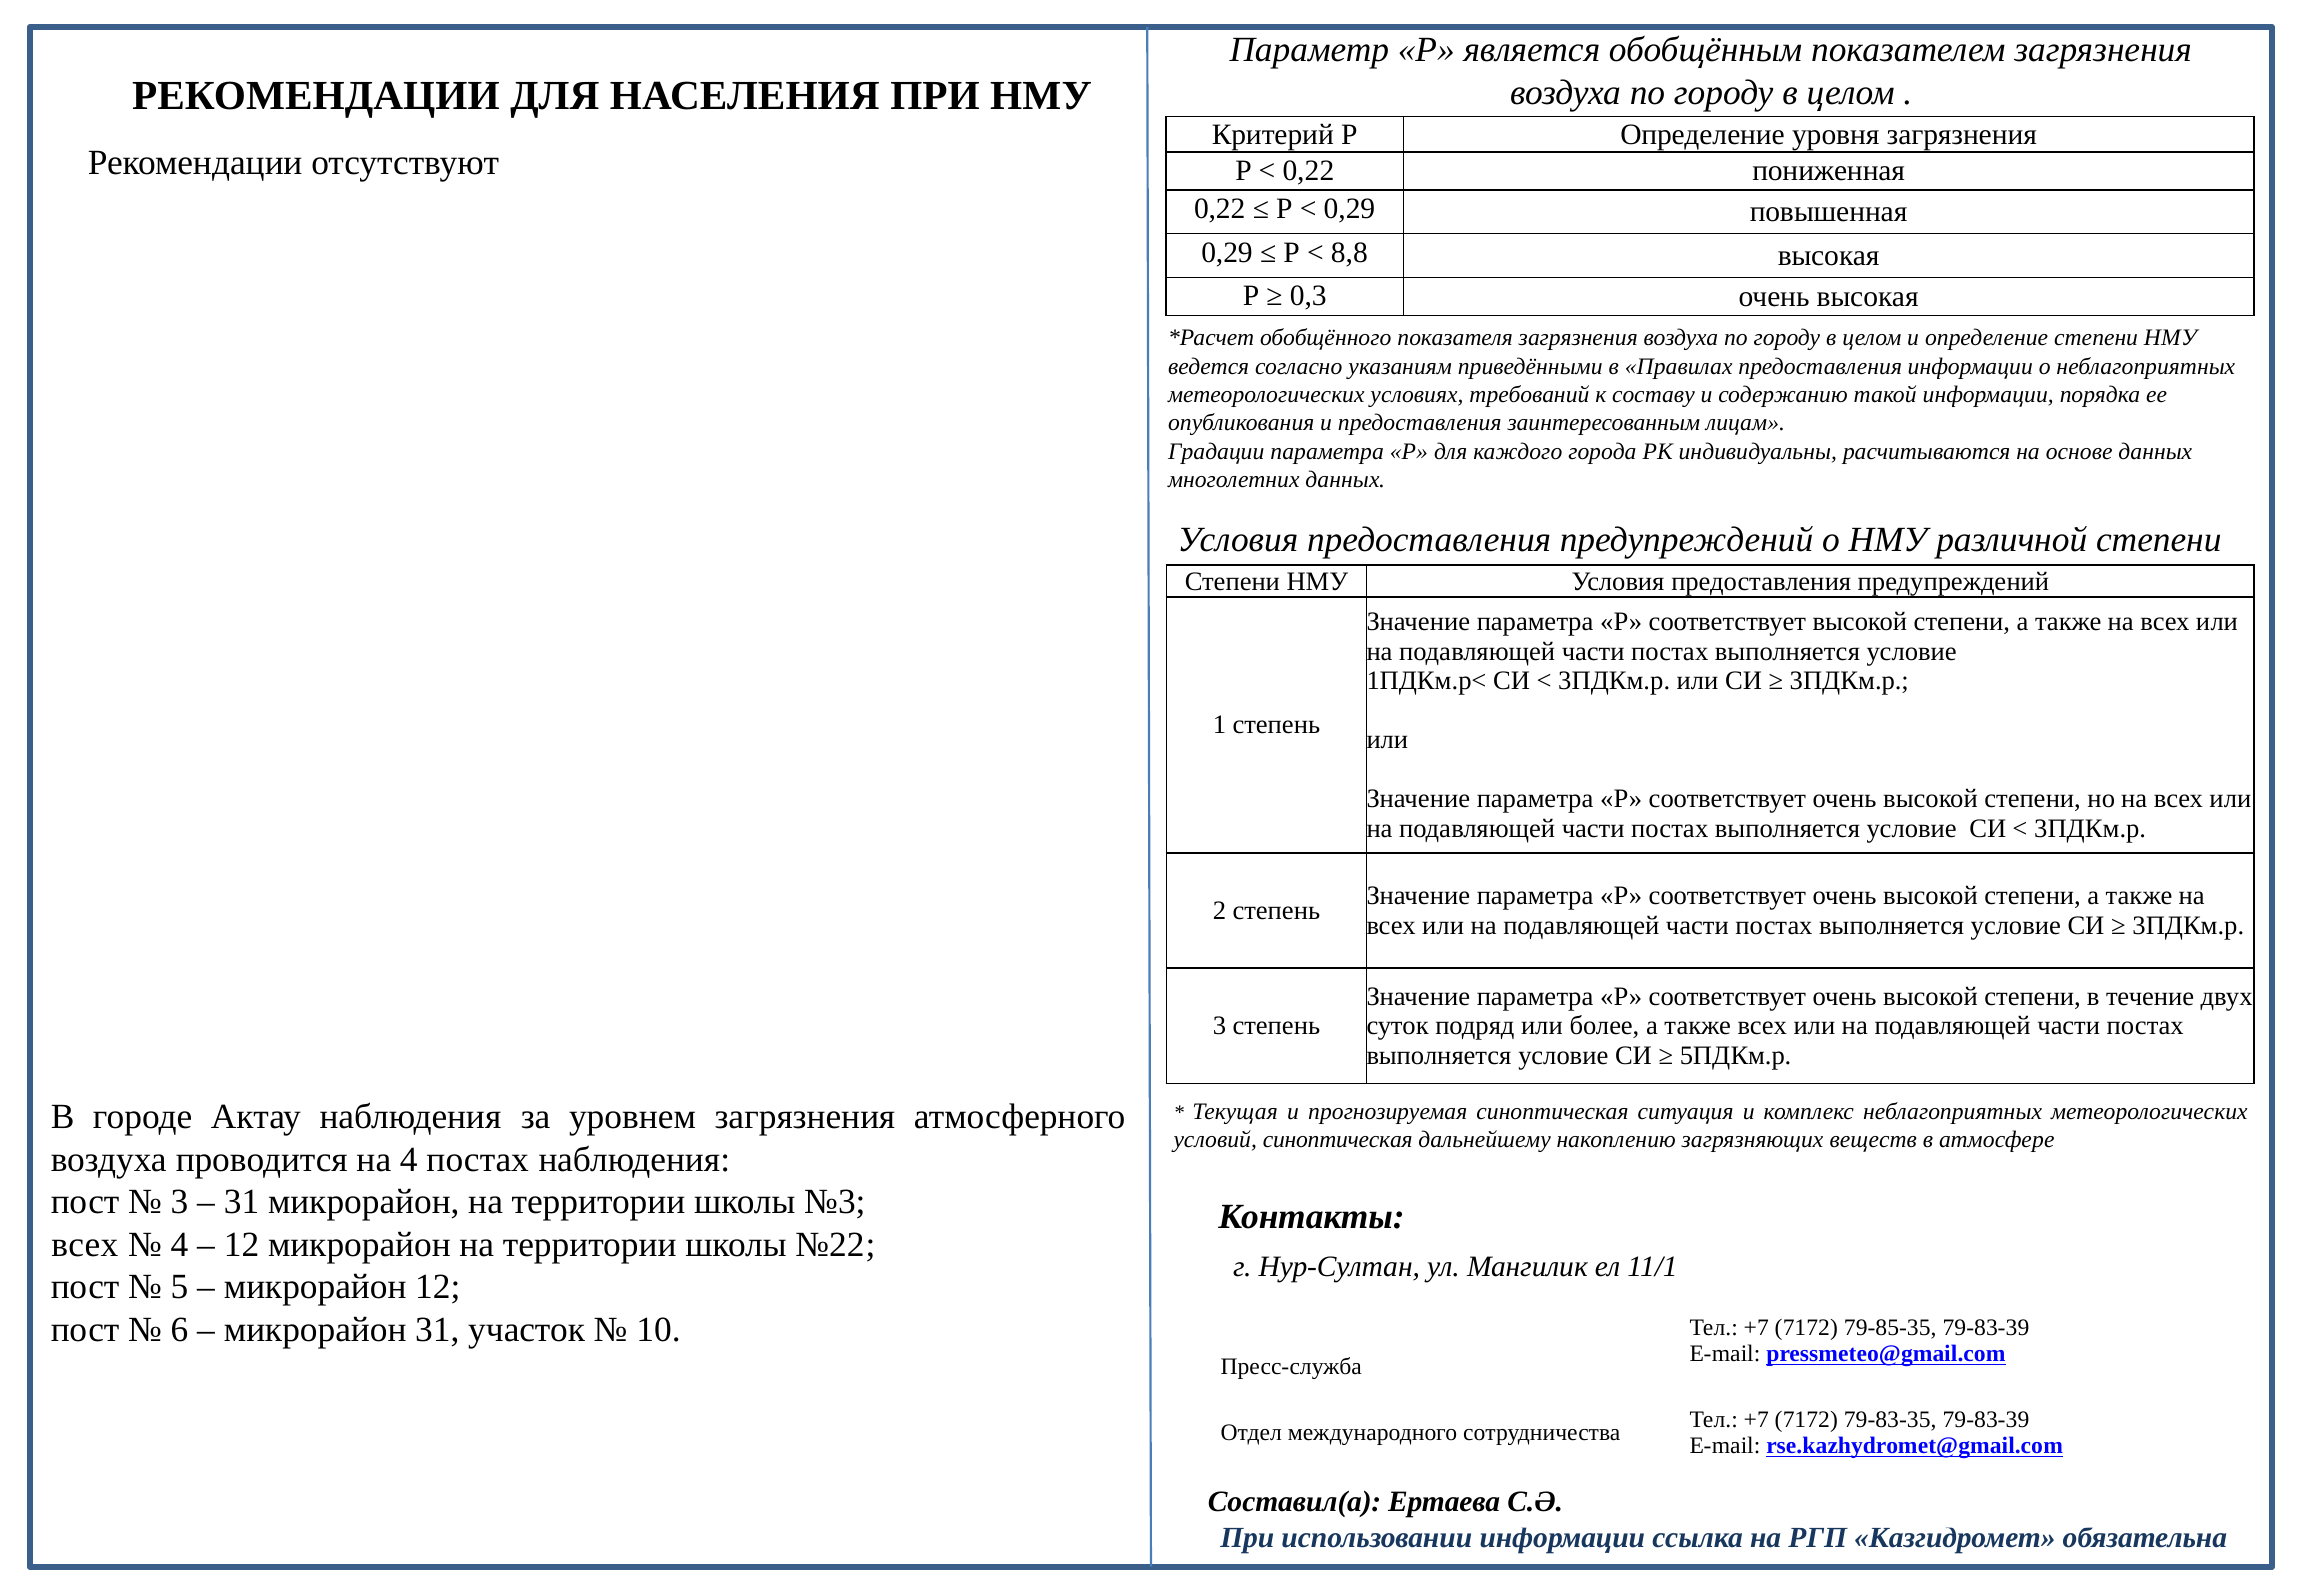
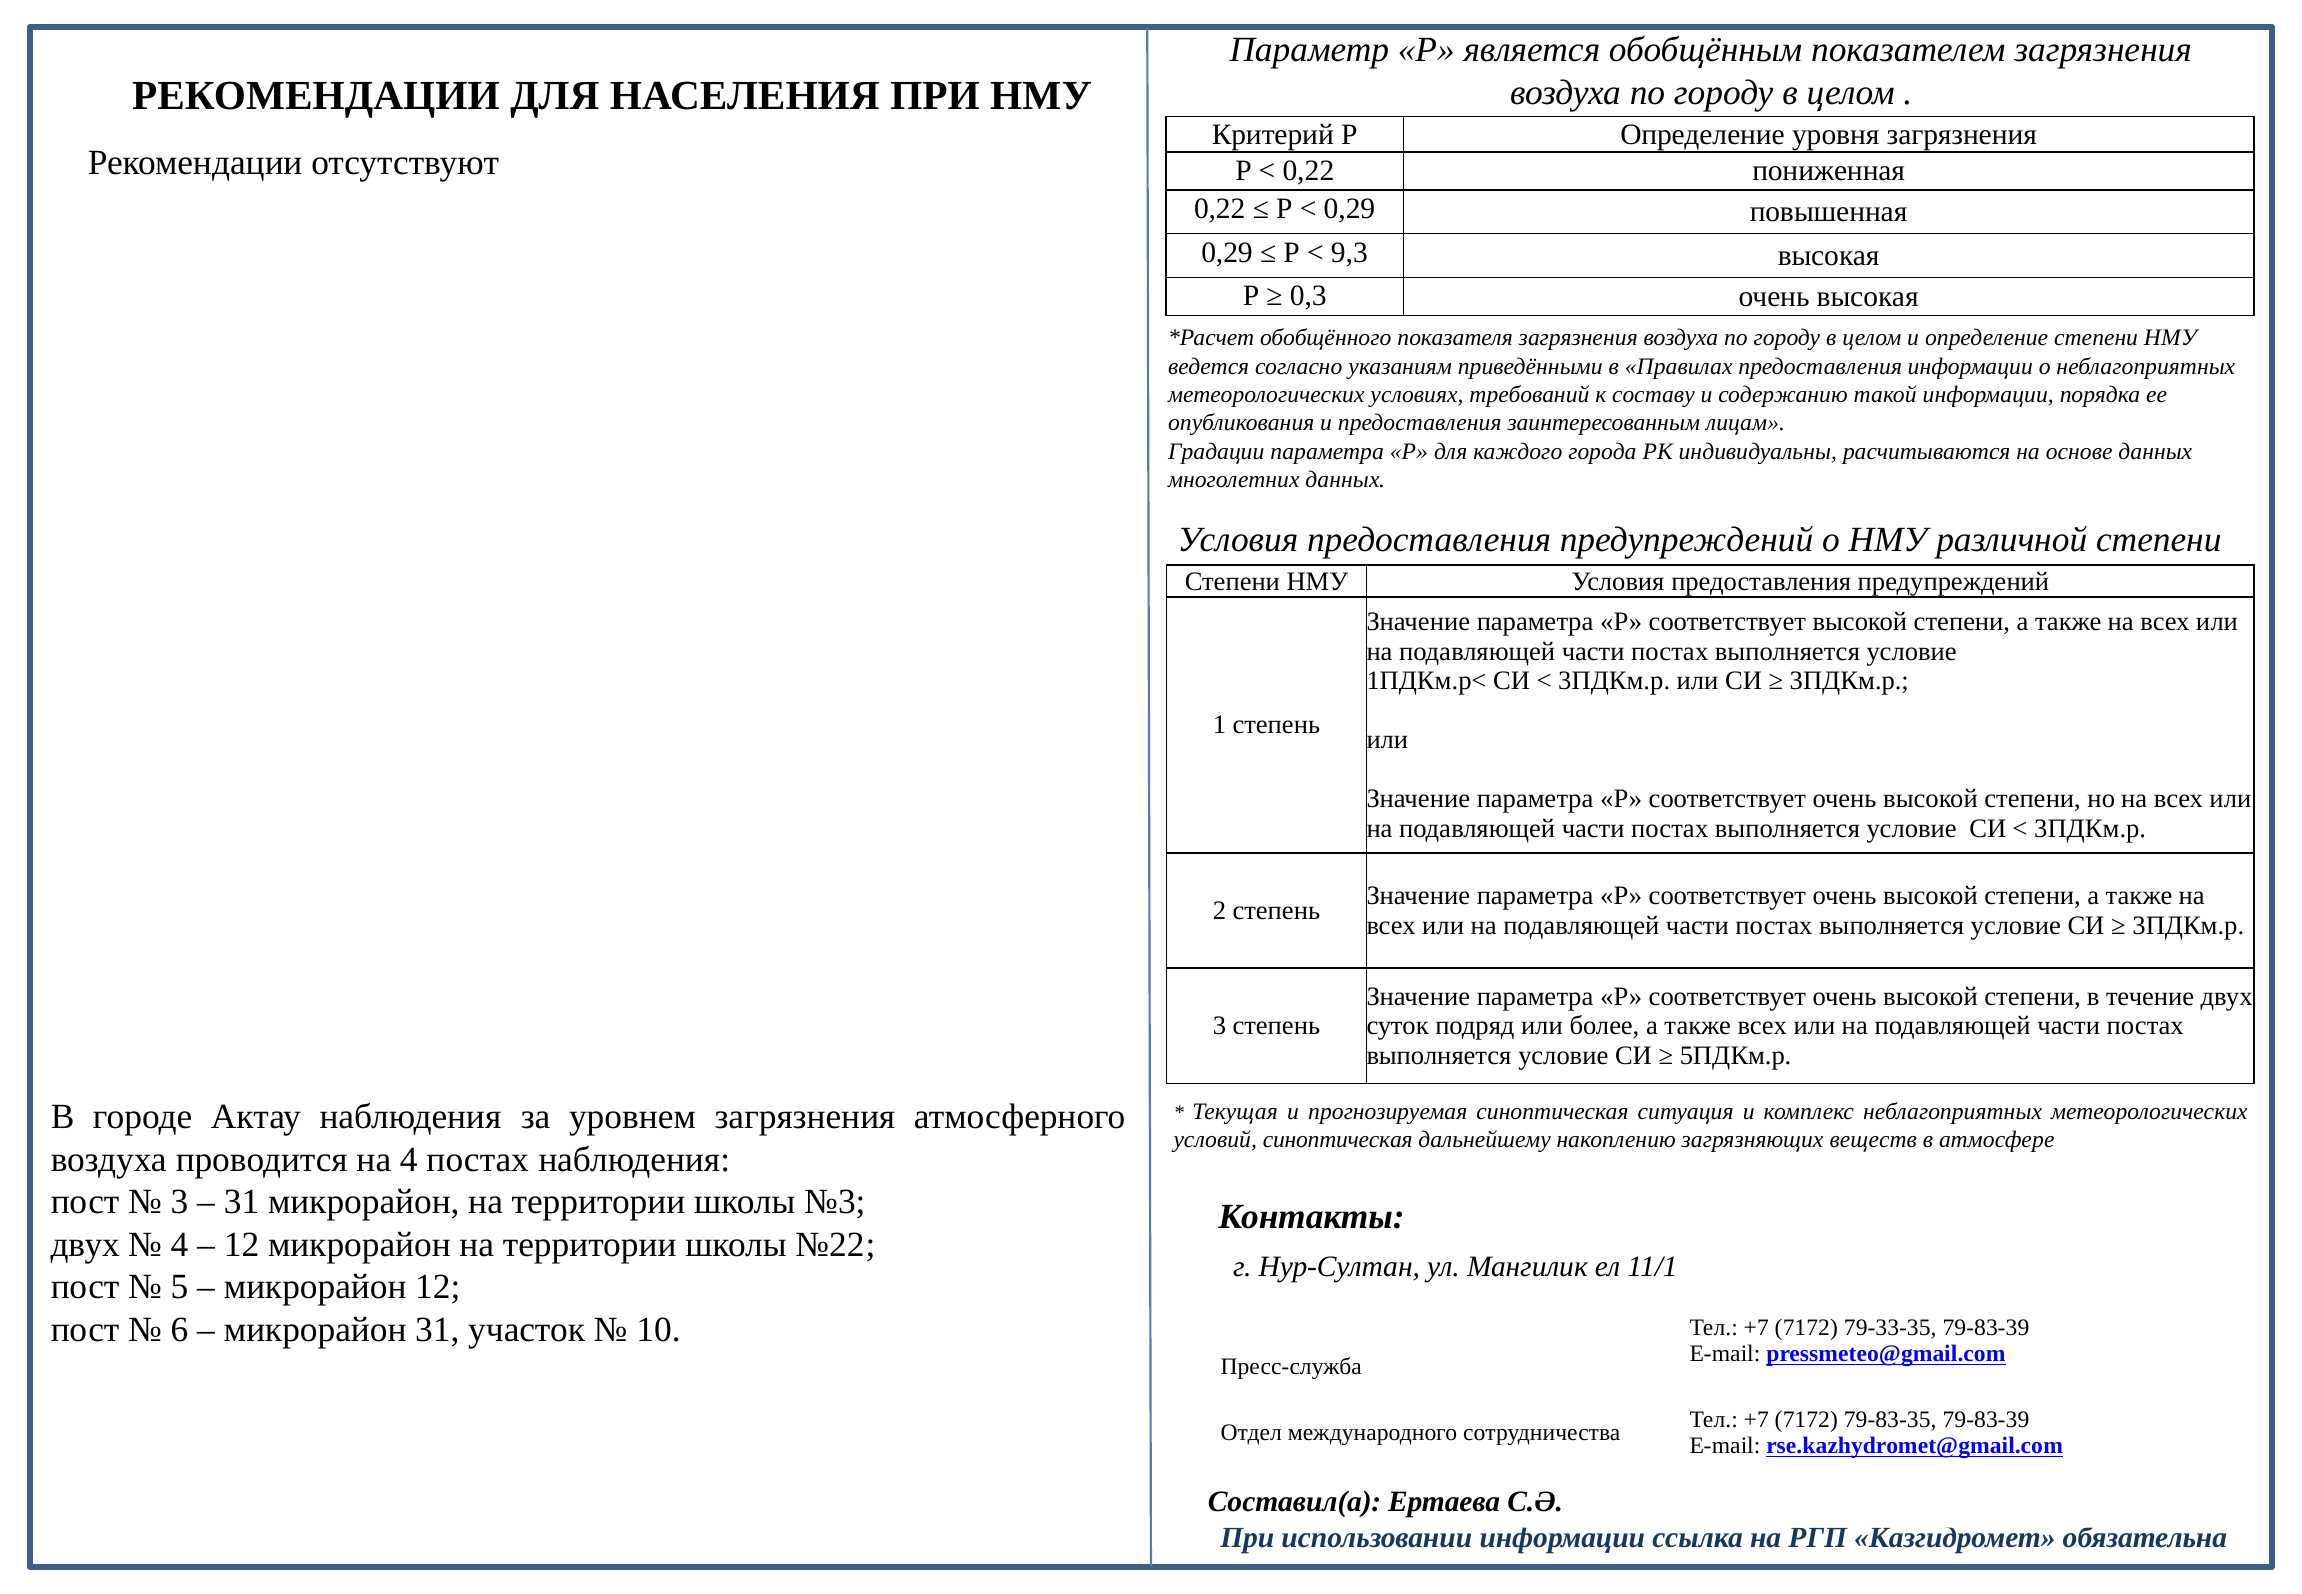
8,8: 8,8 -> 9,3 (1349, 252)
всех: всех -> двух (85, 1244)
79-85-35: 79-85-35 -> 79-33-35 (1890, 1327)
